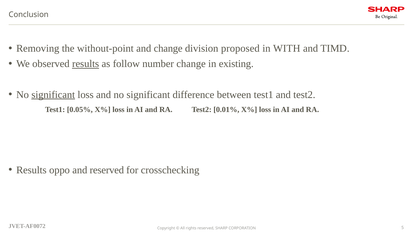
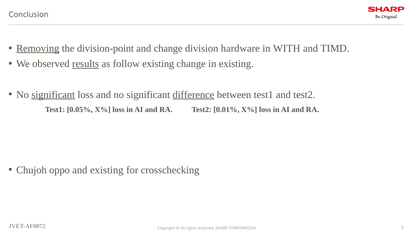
Removing underline: none -> present (38, 48)
without-point: without-point -> division-point (105, 48)
proposed: proposed -> hardware (240, 48)
follow number: number -> existing (158, 64)
difference underline: none -> present (193, 95)
Results: Results -> Chujoh (31, 170)
and reserved: reserved -> existing (107, 170)
